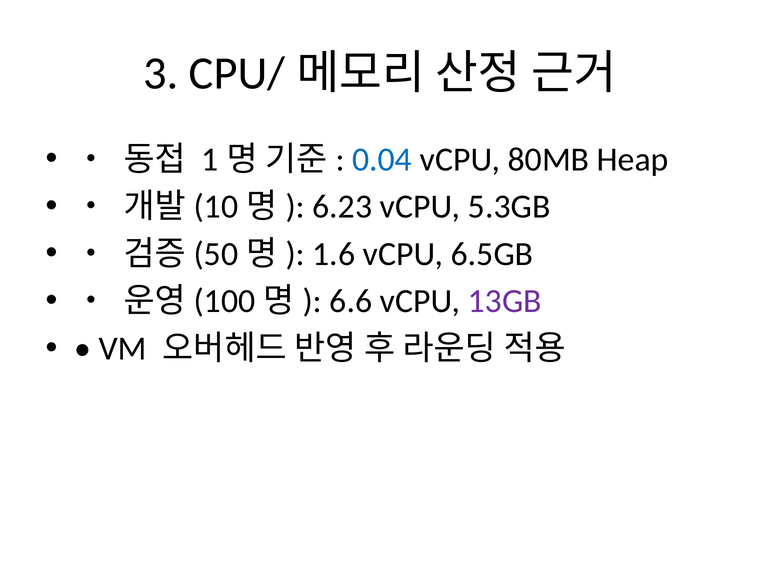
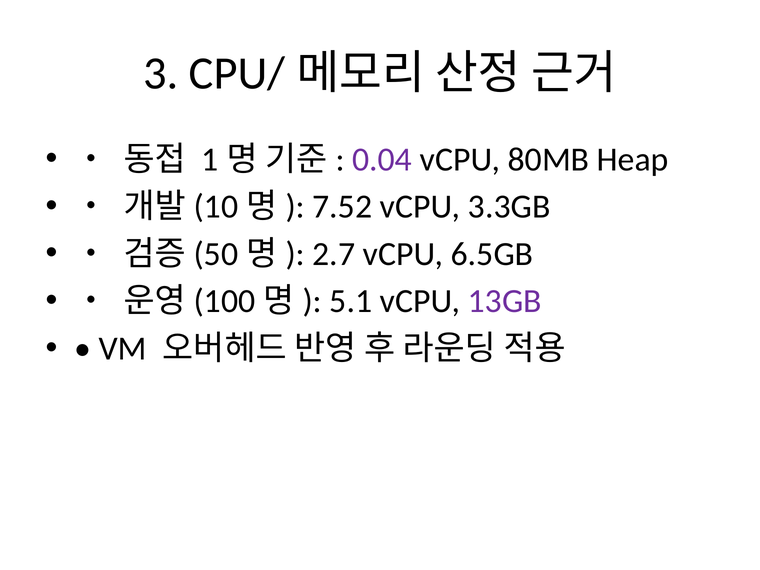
0.04 colour: blue -> purple (382, 159)
6.23: 6.23 -> 7.52 (342, 207)
5.3GB: 5.3GB -> 3.3GB (509, 207)
1.6: 1.6 -> 2.7 (334, 254)
6.6: 6.6 -> 5.1 (351, 301)
